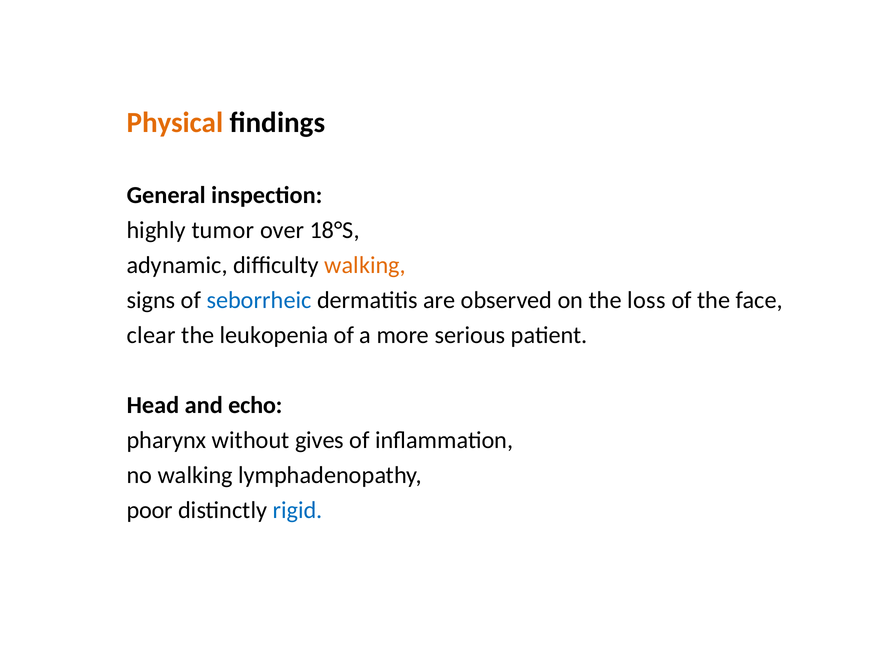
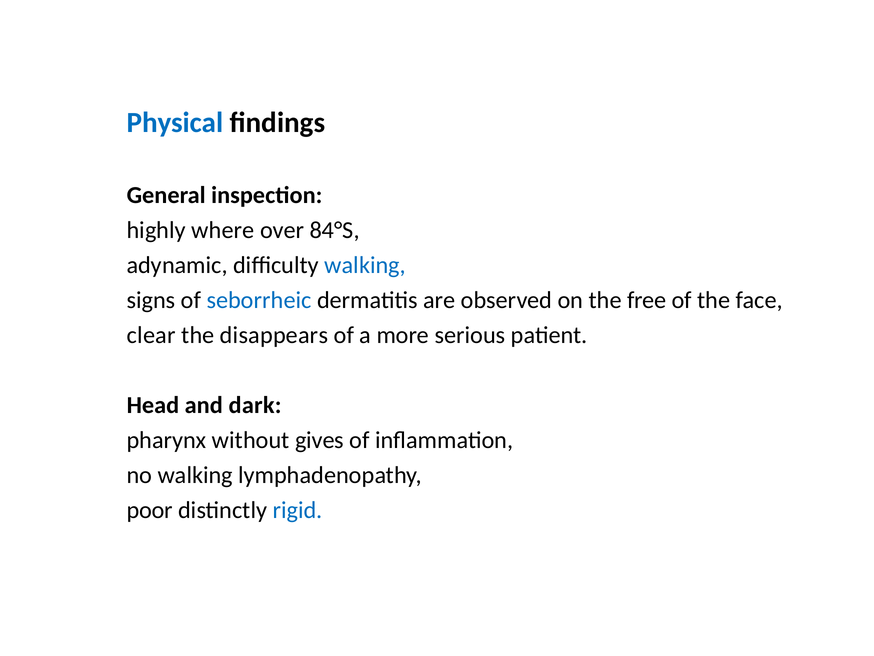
Physical colour: orange -> blue (175, 123)
tumor: tumor -> where (223, 230)
18°S: 18°S -> 84°S (335, 230)
walking colour: orange -> blue (365, 265)
loss: loss -> free (647, 300)
leukopenia: leukopenia -> disappears (274, 335)
echo: echo -> dark (255, 405)
